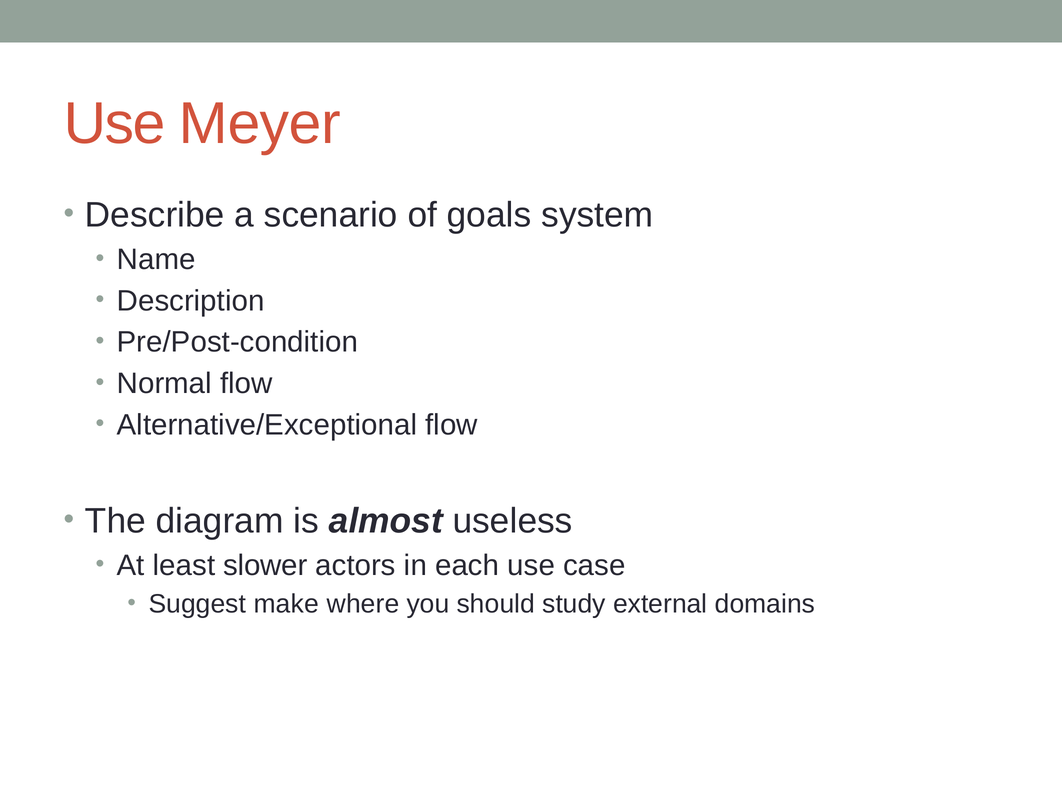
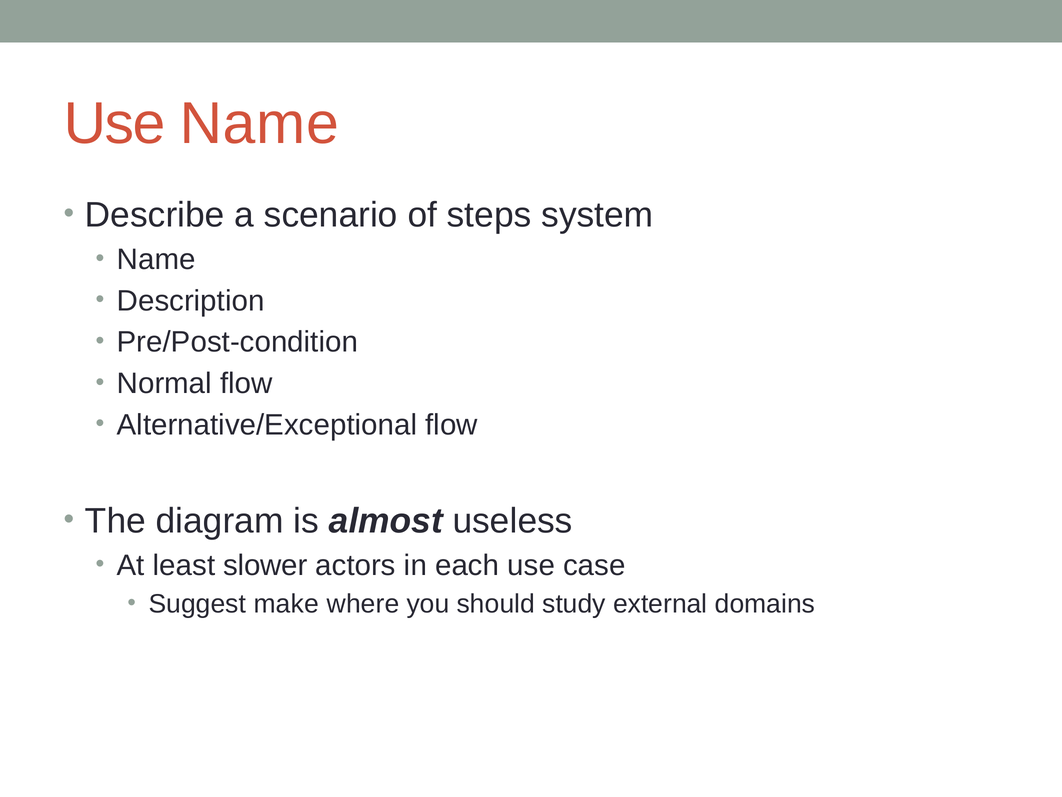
Use Meyer: Meyer -> Name (259, 124)
goals: goals -> steps (489, 215)
